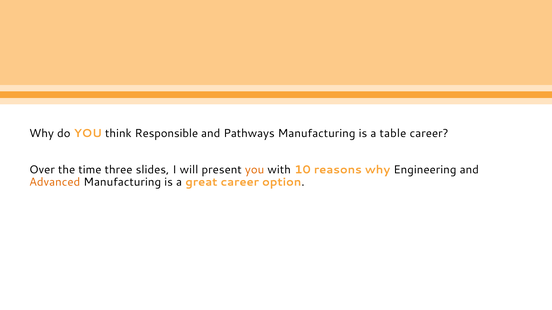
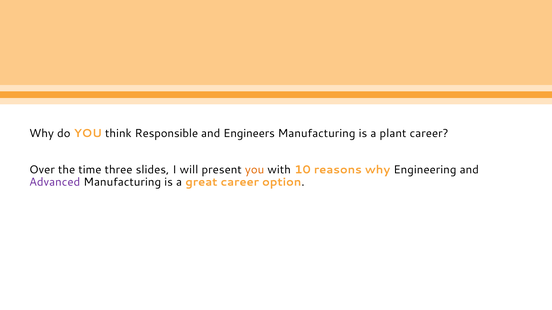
Pathways: Pathways -> Engineers (249, 134)
table: table -> plant (393, 134)
Advanced colour: orange -> purple (55, 182)
